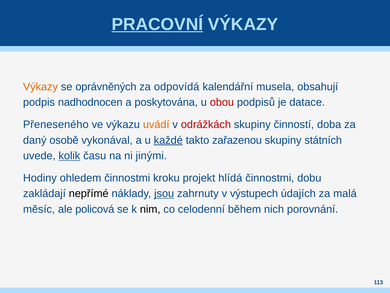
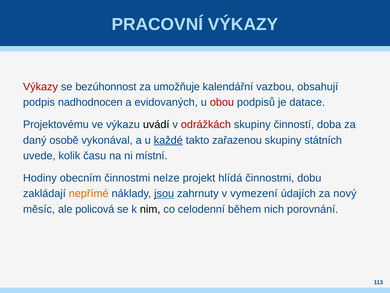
PRACOVNÍ underline: present -> none (157, 24)
Výkazy colour: orange -> red (40, 87)
oprávněných: oprávněných -> bezúhonnost (106, 87)
odpovídá: odpovídá -> umožňuje (177, 87)
musela: musela -> vazbou (275, 87)
poskytována: poskytována -> evidovaných (166, 102)
Přeneseného: Přeneseného -> Projektovému (56, 124)
uvádí colour: orange -> black (156, 124)
kolik underline: present -> none (69, 156)
jinými: jinými -> místní (151, 156)
ohledem: ohledem -> obecním (81, 178)
kroku: kroku -> nelze (166, 178)
nepřímé colour: black -> orange (89, 193)
výstupech: výstupech -> vymezení (254, 193)
malá: malá -> nový (345, 193)
